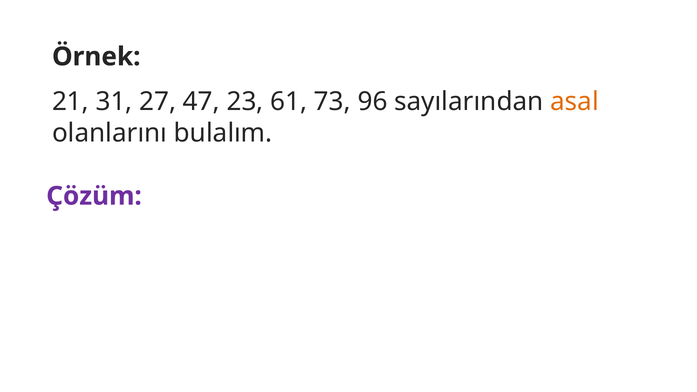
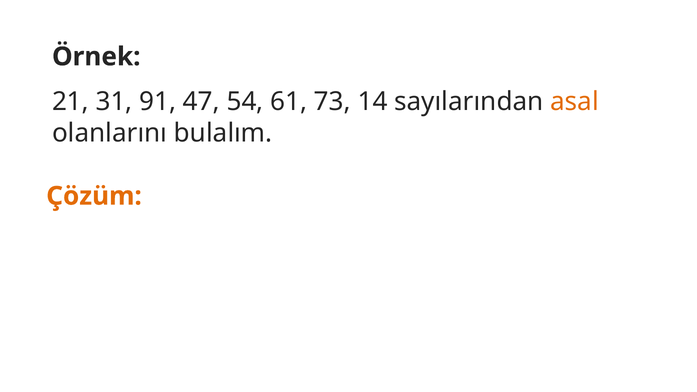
27: 27 -> 91 (158, 102)
23: 23 -> 54 (245, 102)
96: 96 -> 14 (373, 102)
Çözüm colour: purple -> orange (94, 196)
